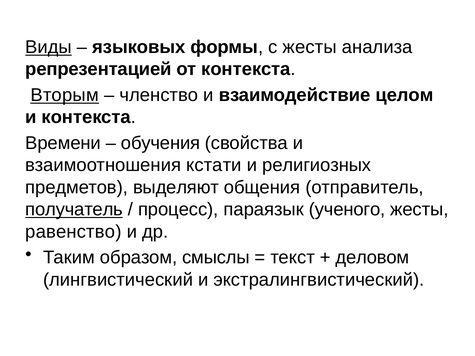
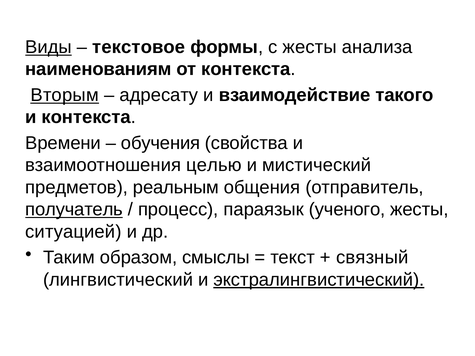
языковых: языковых -> текстовое (139, 47)
репрезентацией: репрезентацией -> наименованиям (98, 69)
членство: членство -> адресату (159, 95)
целом: целом -> такого (405, 95)
кстати: кстати -> целью (214, 165)
религиозных: религиозных -> мистический (317, 165)
выделяют: выделяют -> реальным (176, 187)
равенство: равенство -> ситуацией (73, 232)
деловом: деловом -> связный (372, 258)
экстралингвистический underline: none -> present (319, 280)
